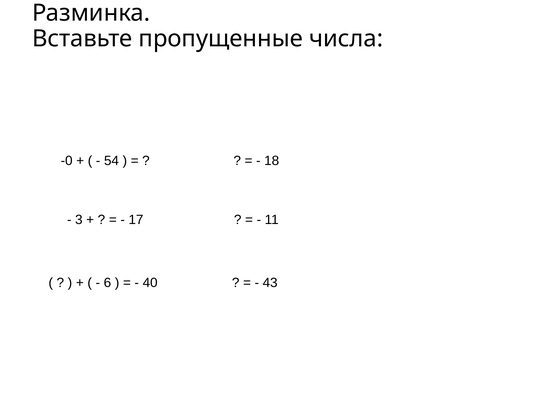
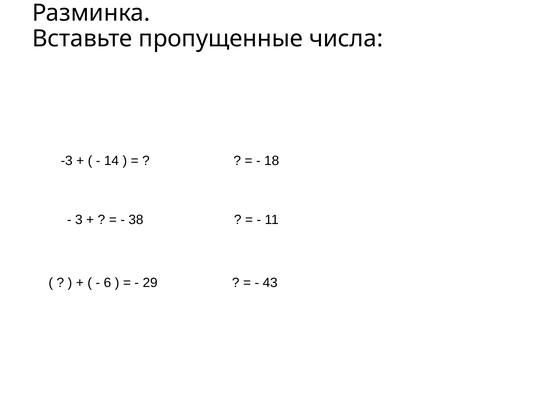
-0: -0 -> -3 (67, 161)
54: 54 -> 14 (111, 161)
17: 17 -> 38 (136, 220)
40: 40 -> 29 (150, 283)
